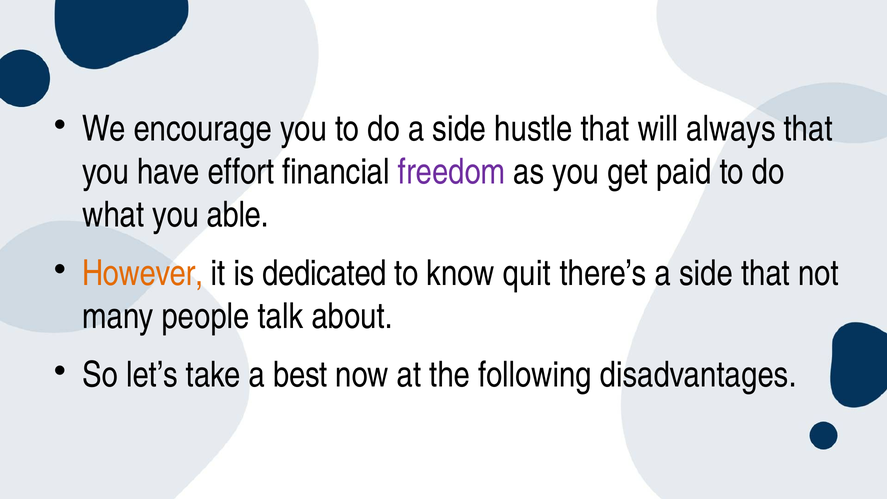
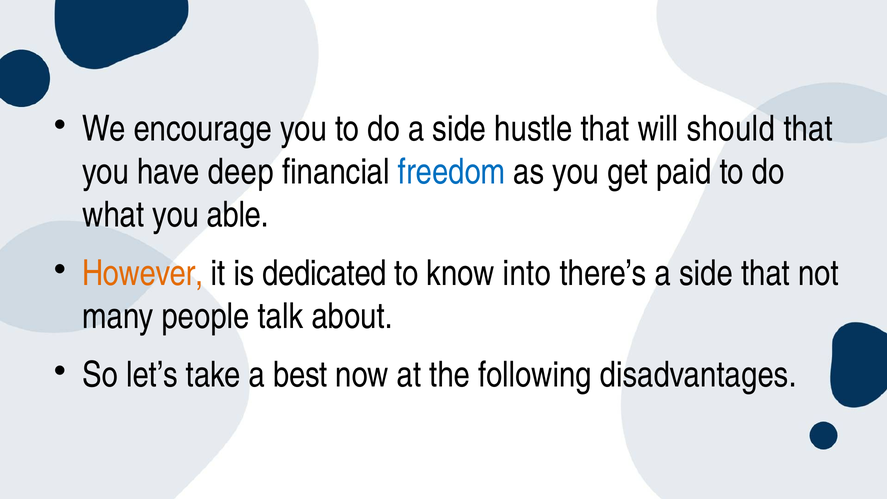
always: always -> should (731, 129)
effort: effort -> deep (241, 172)
freedom colour: purple -> blue (452, 172)
quit: quit -> into (527, 273)
